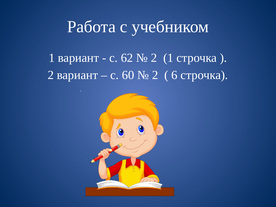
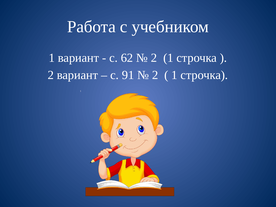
60: 60 -> 91 (128, 75)
6: 6 -> 1 (174, 75)
